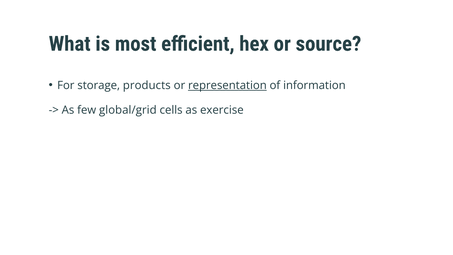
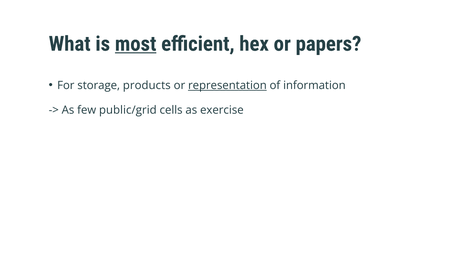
most underline: none -> present (136, 44)
source: source -> papers (328, 44)
global/grid: global/grid -> public/grid (128, 110)
